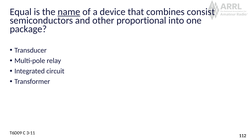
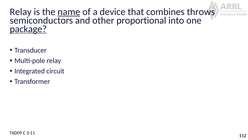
Equal: Equal -> Relay (21, 12)
consist: consist -> throws (201, 12)
package underline: none -> present (28, 29)
